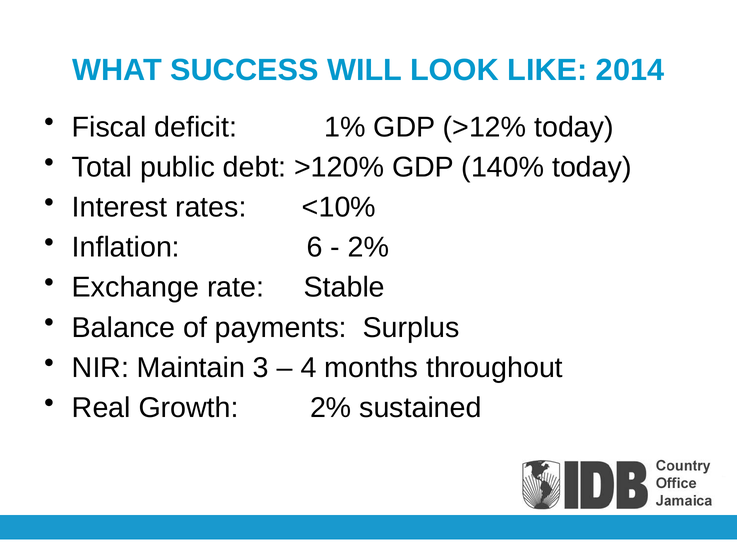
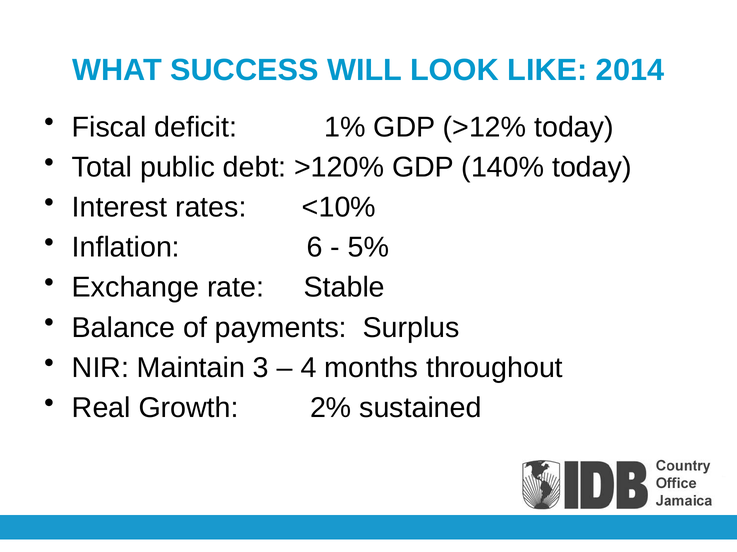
2%: 2% -> 5% (369, 248)
